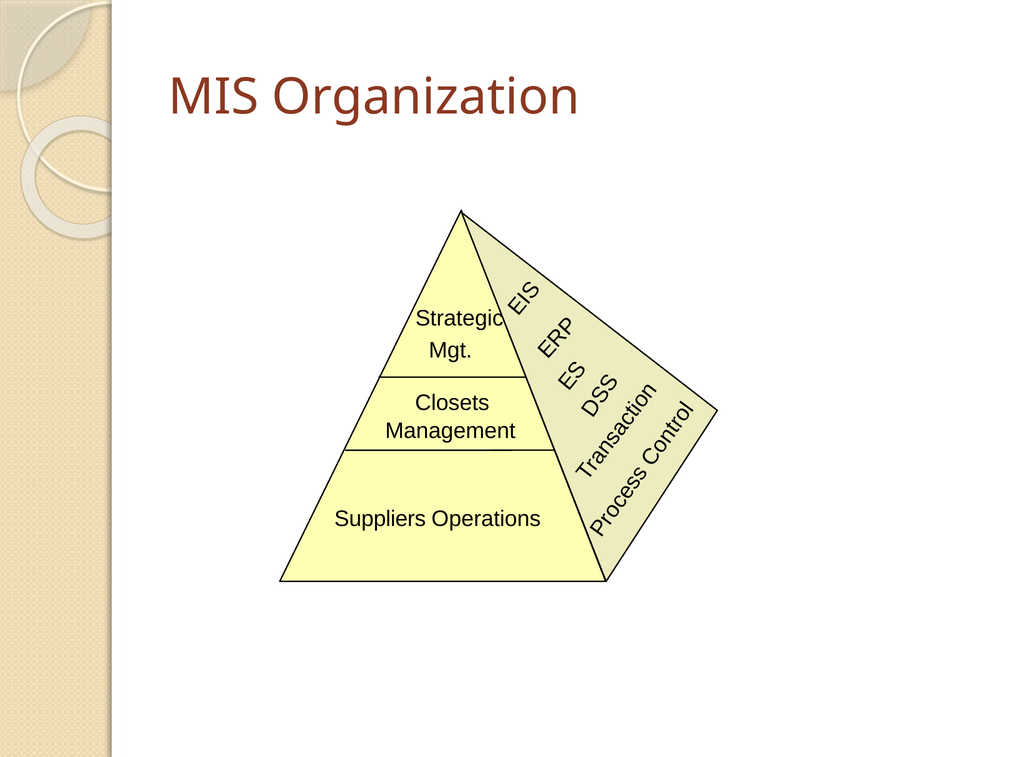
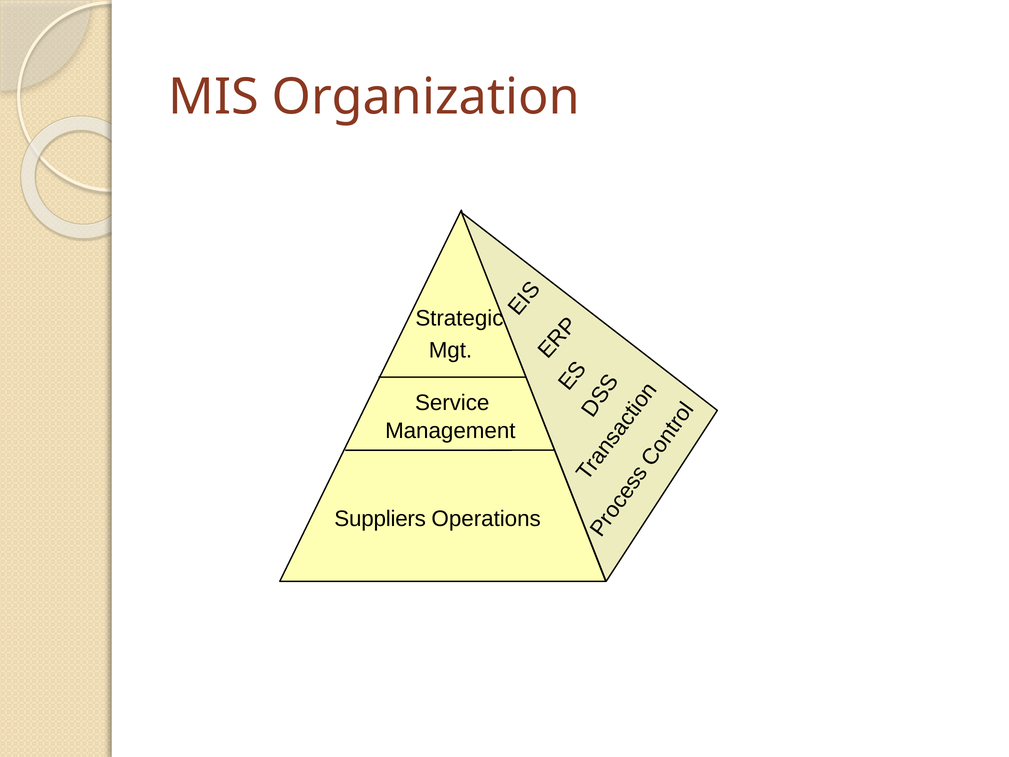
Closets: Closets -> Service (452, 402)
